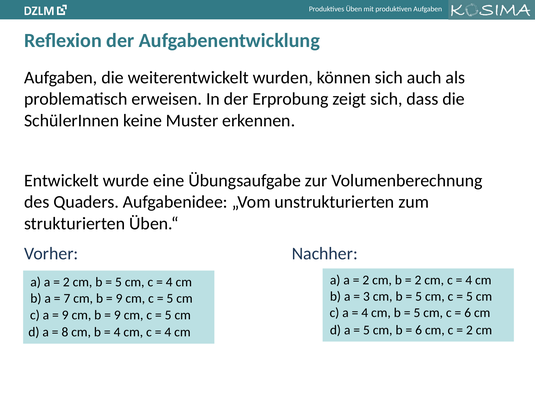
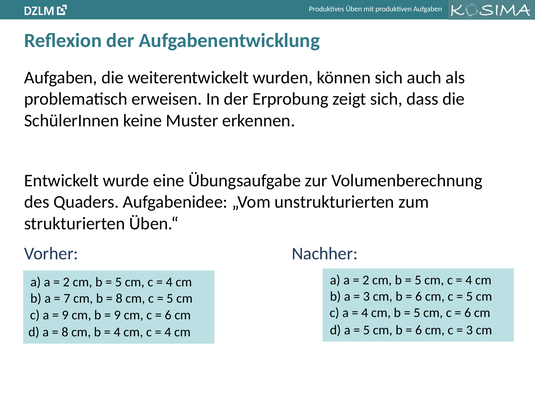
2: 2 -> 5 (418, 280)
5: 5 -> 6 (419, 297)
9: 9 -> 8 (119, 299)
5: 5 -> 6 (168, 315)
2: 2 -> 3 (469, 330)
